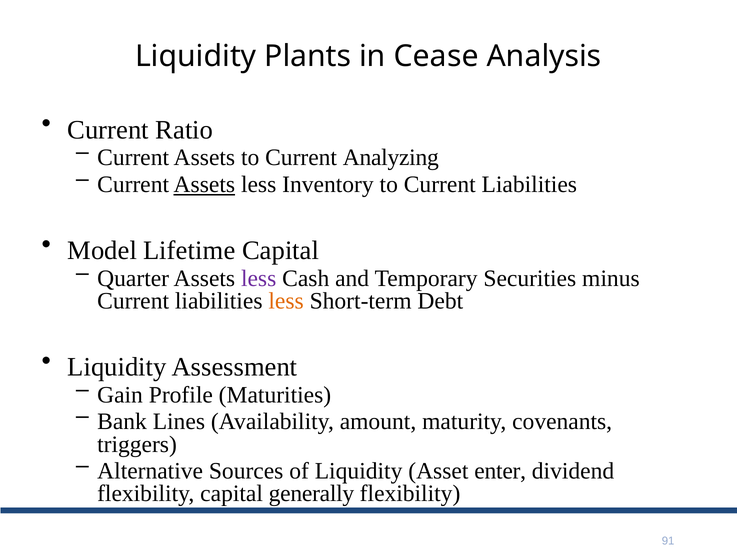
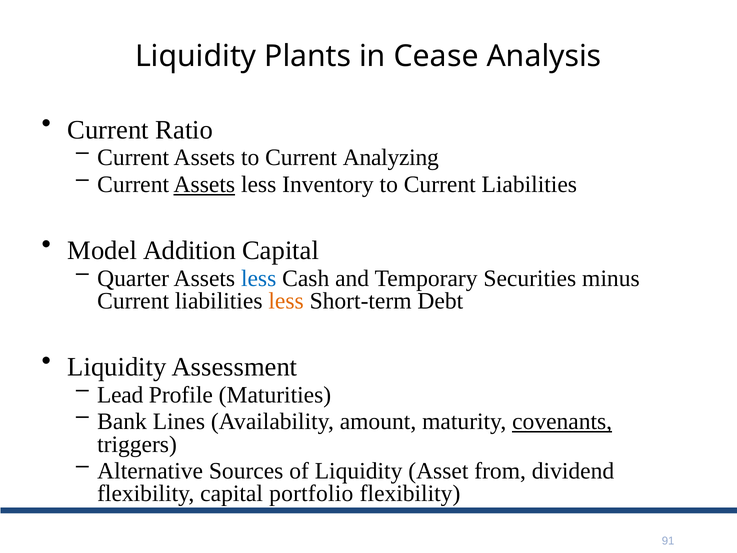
Lifetime: Lifetime -> Addition (189, 250)
less colour: purple -> blue (259, 278)
Gain: Gain -> Lead (120, 395)
covenants underline: none -> present (562, 421)
enter: enter -> from (500, 471)
generally: generally -> portfolio (311, 493)
